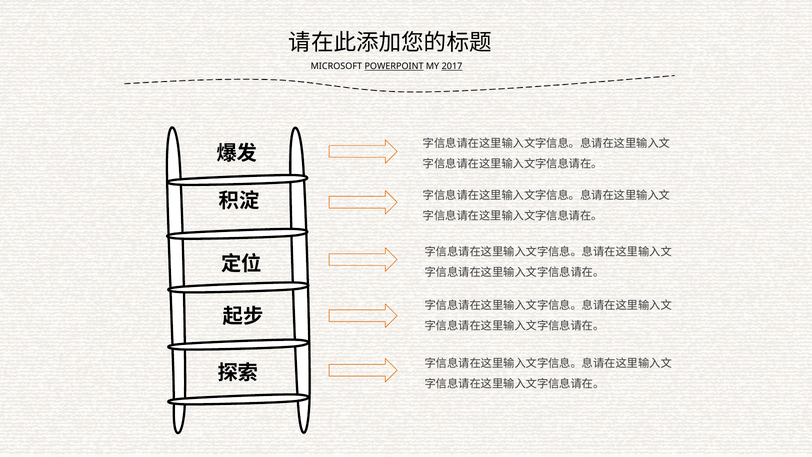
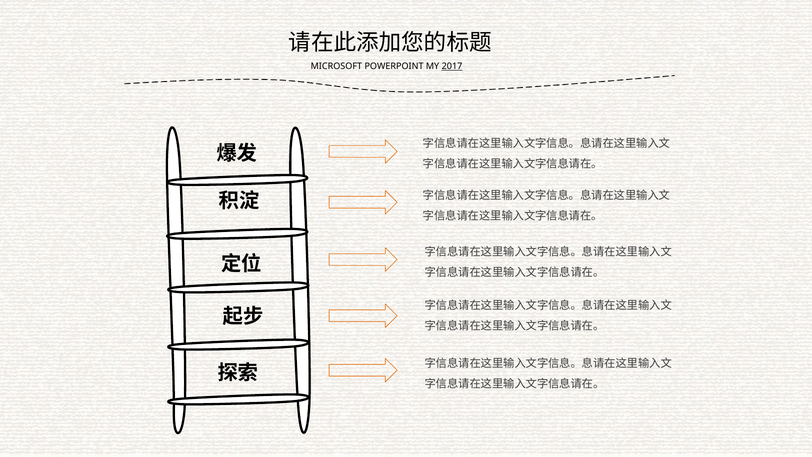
POWERPOINT underline: present -> none (394, 66)
